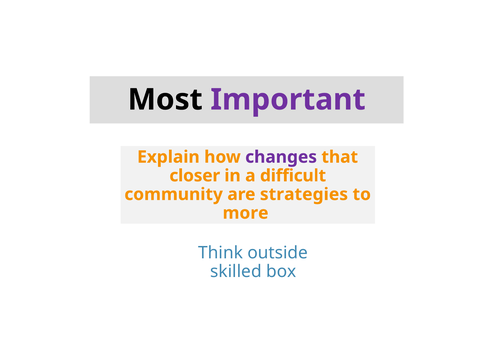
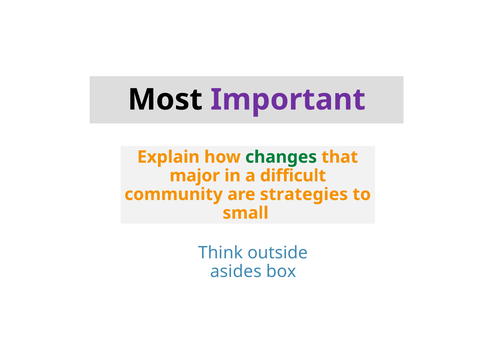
changes colour: purple -> green (281, 157)
closer: closer -> major (195, 176)
more: more -> small (246, 213)
skilled: skilled -> asides (236, 272)
